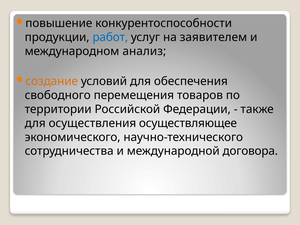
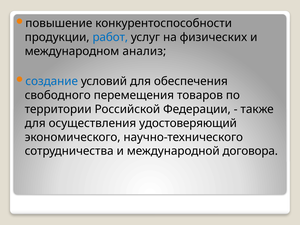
заявителем: заявителем -> физических (213, 37)
создание colour: orange -> blue (52, 81)
осуществляющее: осуществляющее -> удостоверяющий (188, 123)
